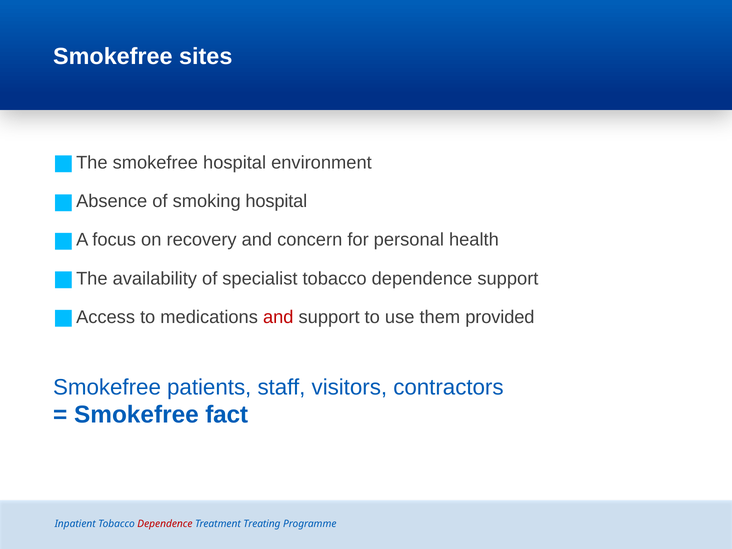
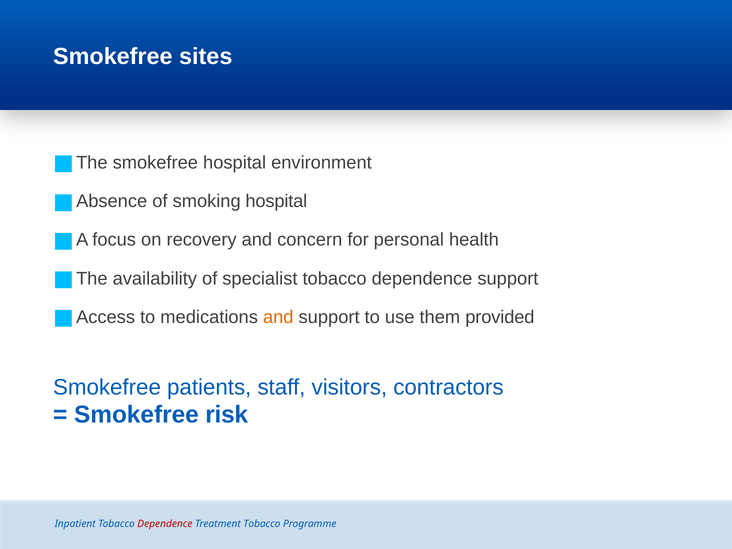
and colour: red -> orange (278, 317)
fact: fact -> risk (227, 415)
Treatment Treating: Treating -> Tobacco (262, 524)
